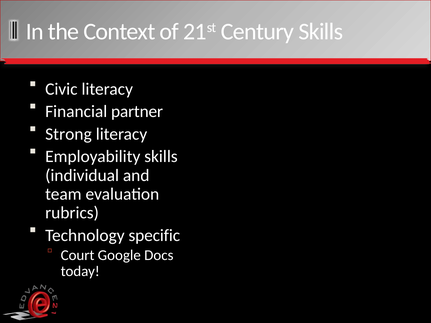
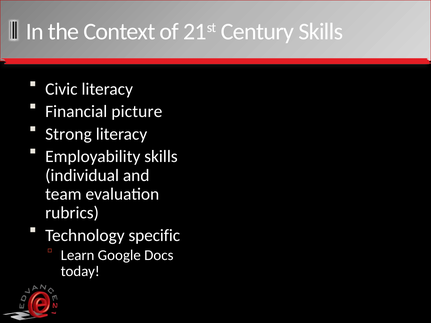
partner: partner -> picture (137, 112)
Court: Court -> Learn (78, 255)
